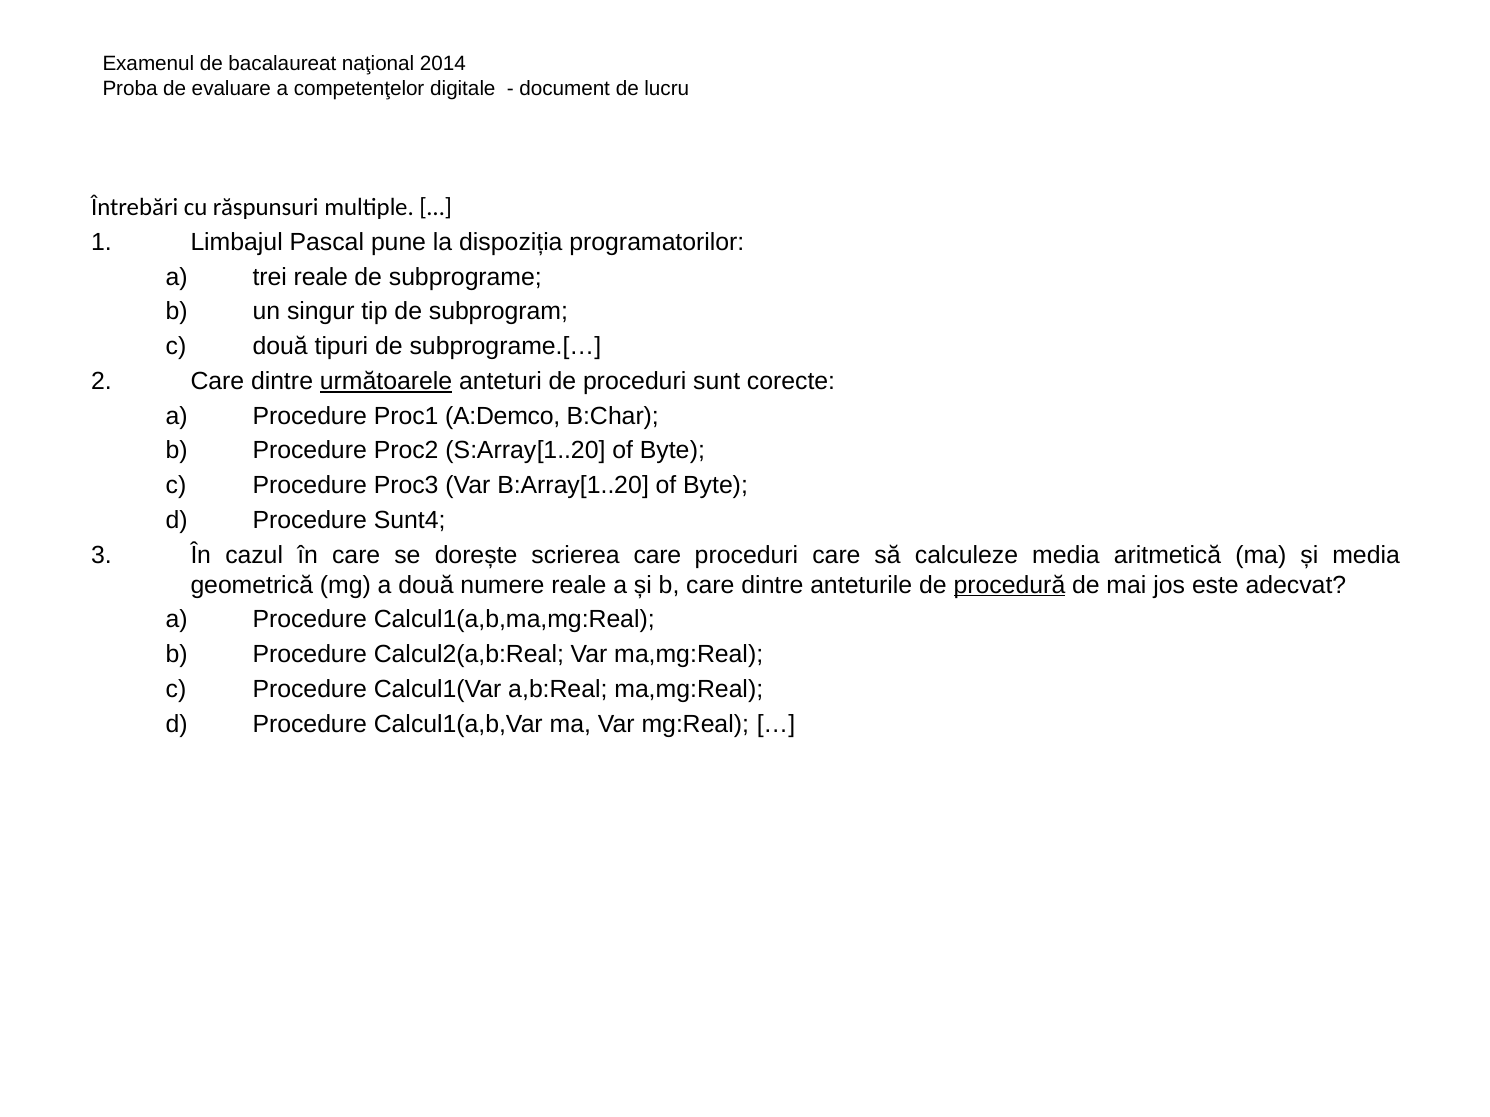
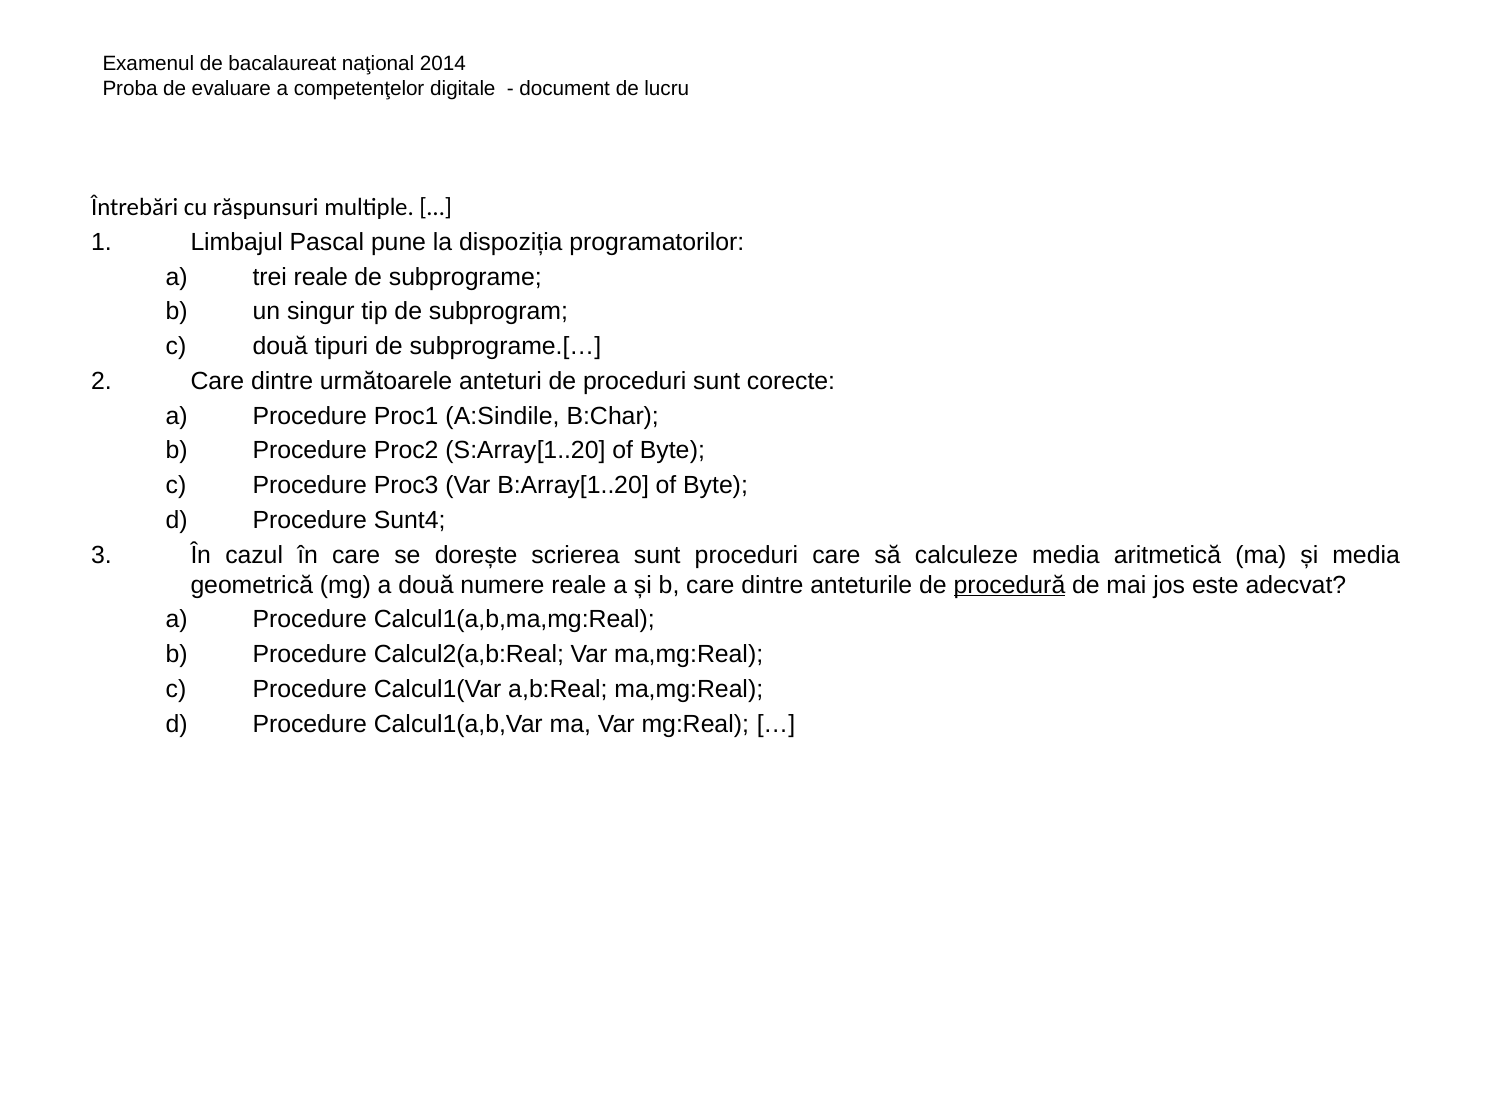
următoarele underline: present -> none (386, 381)
A:Demco: A:Demco -> A:Sindile (503, 416)
scrierea care: care -> sunt (657, 555)
